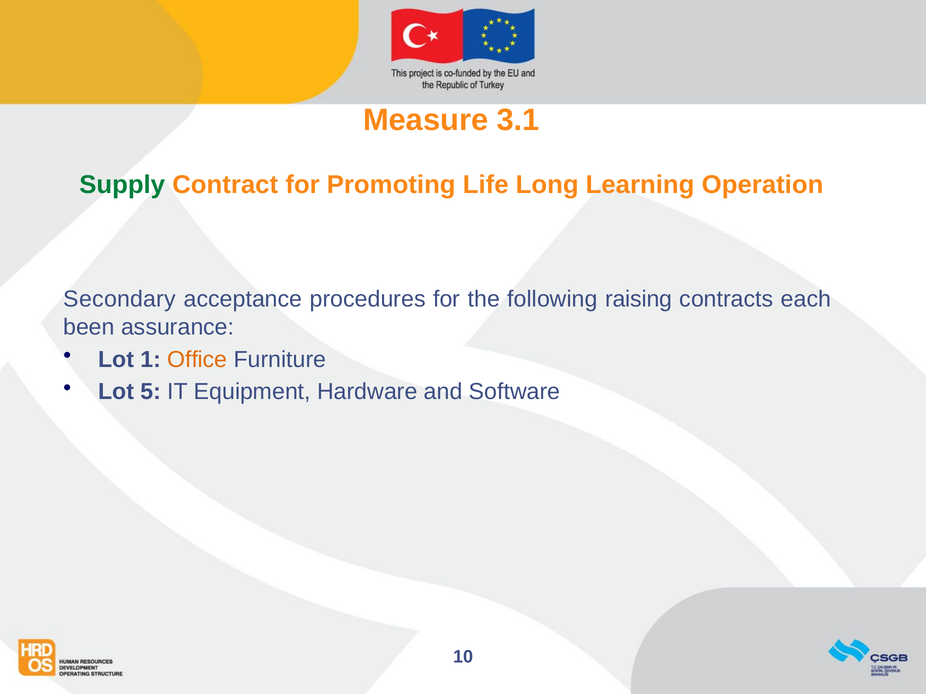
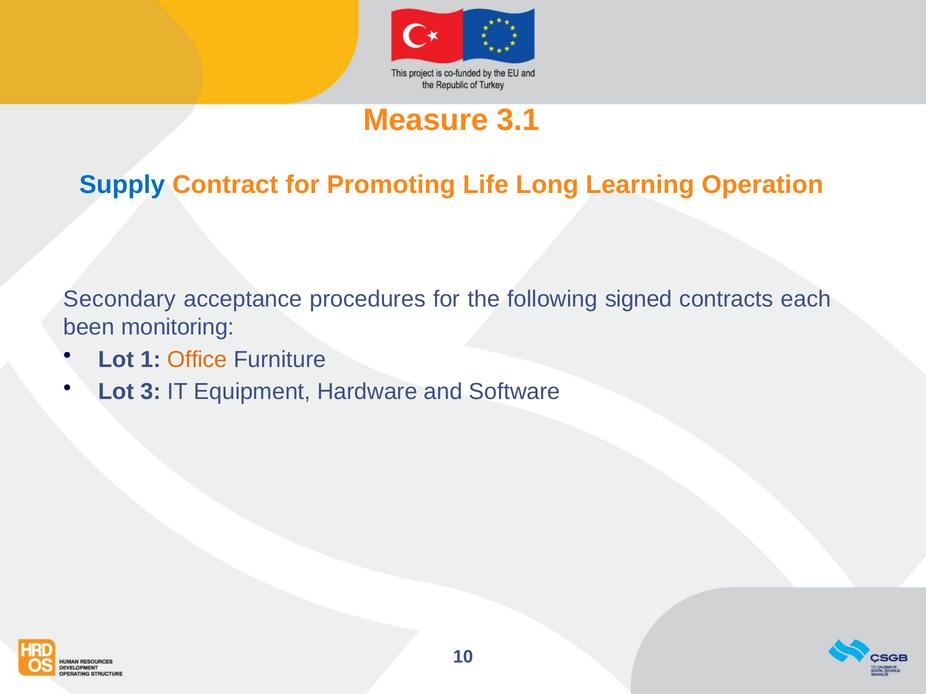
Supply colour: green -> blue (122, 185)
raising: raising -> signed (639, 299)
assurance: assurance -> monitoring (178, 327)
5: 5 -> 3 (151, 392)
